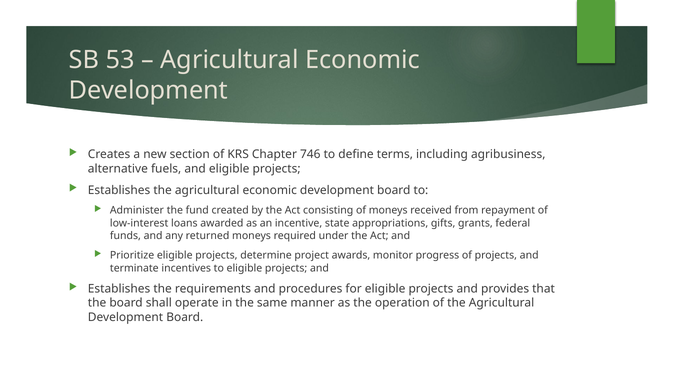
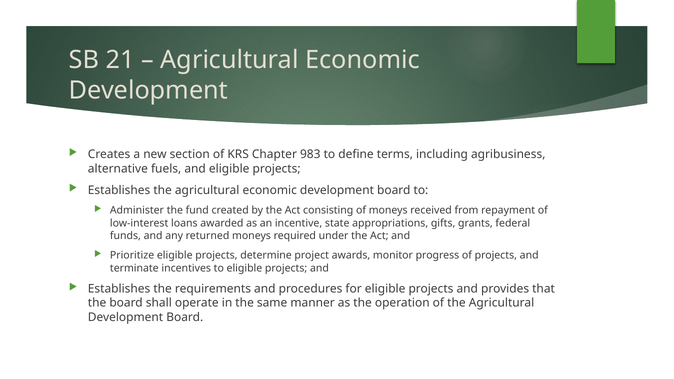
53: 53 -> 21 (120, 60)
746: 746 -> 983 (310, 154)
